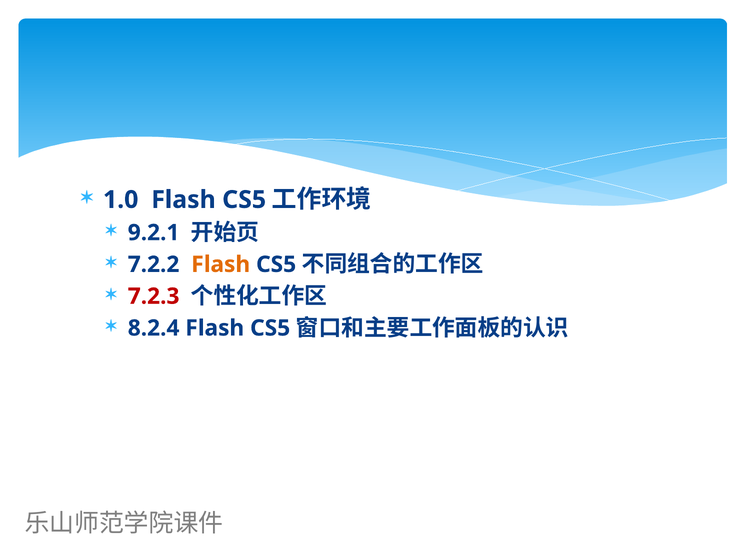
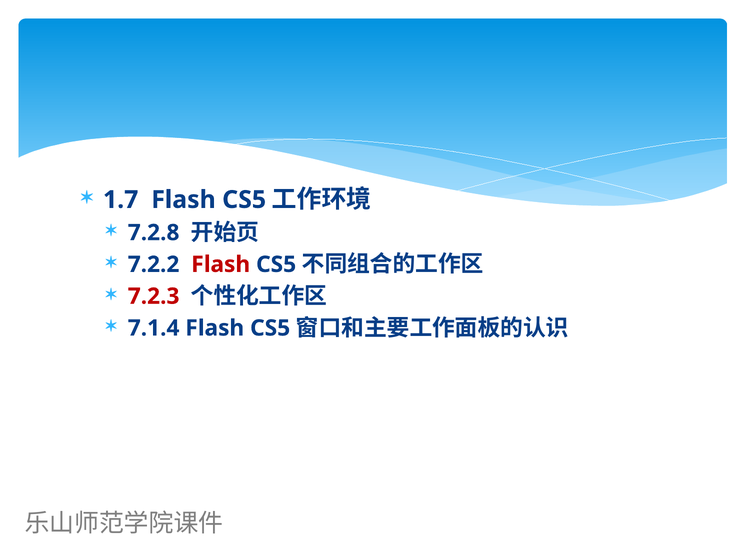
1.0: 1.0 -> 1.7 (121, 200)
9.2.1: 9.2.1 -> 7.2.8 (154, 233)
Flash colour: orange -> red (221, 265)
8.2.4: 8.2.4 -> 7.1.4 (154, 329)
